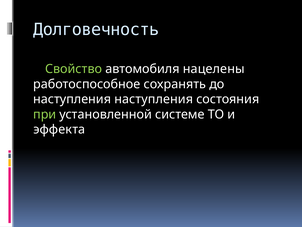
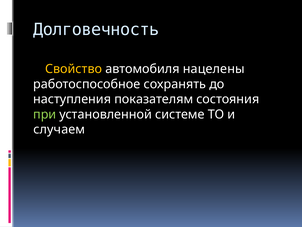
Свойство colour: light green -> yellow (74, 69)
наступления наступления: наступления -> показателям (154, 99)
эффекта: эффекта -> случаем (59, 129)
